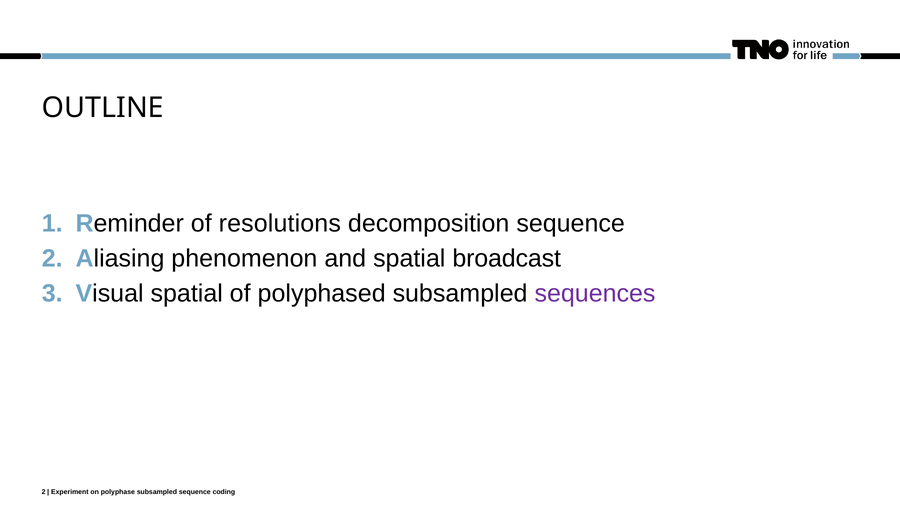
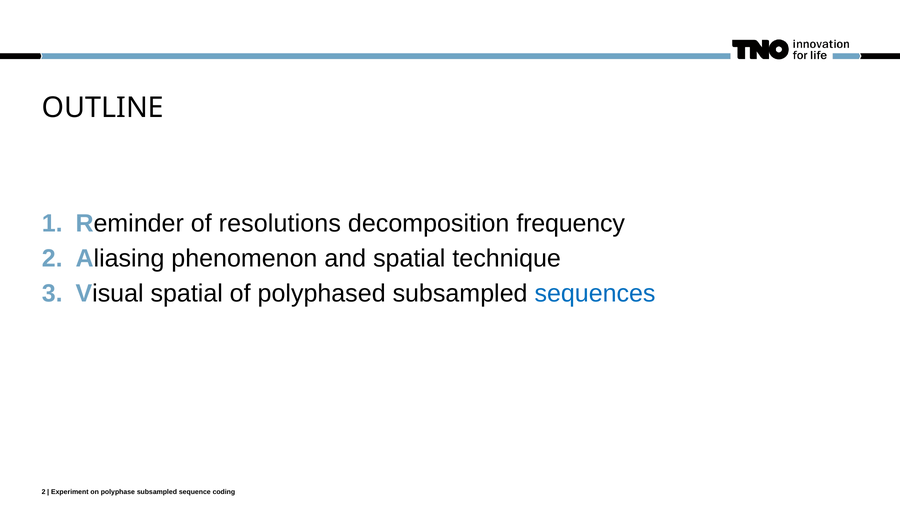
decomposition sequence: sequence -> frequency (571, 224)
broadcast: broadcast -> technique (507, 259)
sequences colour: purple -> blue (595, 294)
